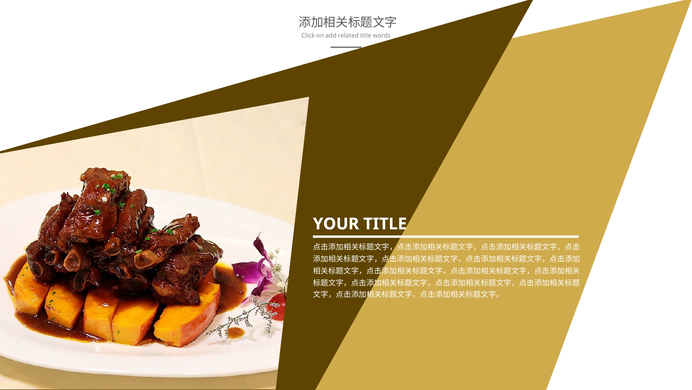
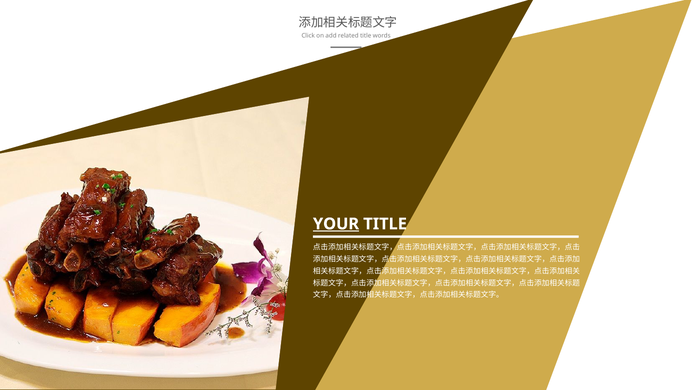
YOUR underline: none -> present (336, 224)
